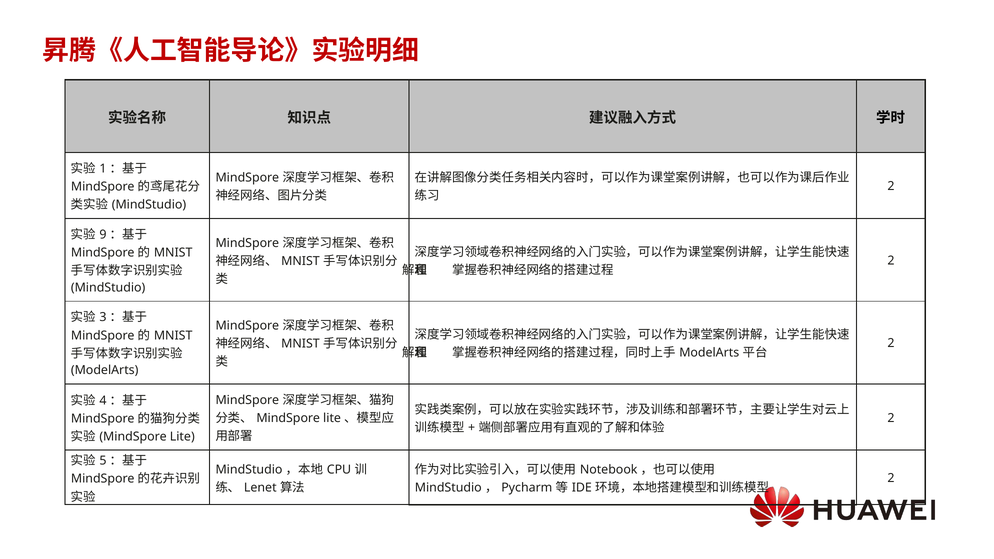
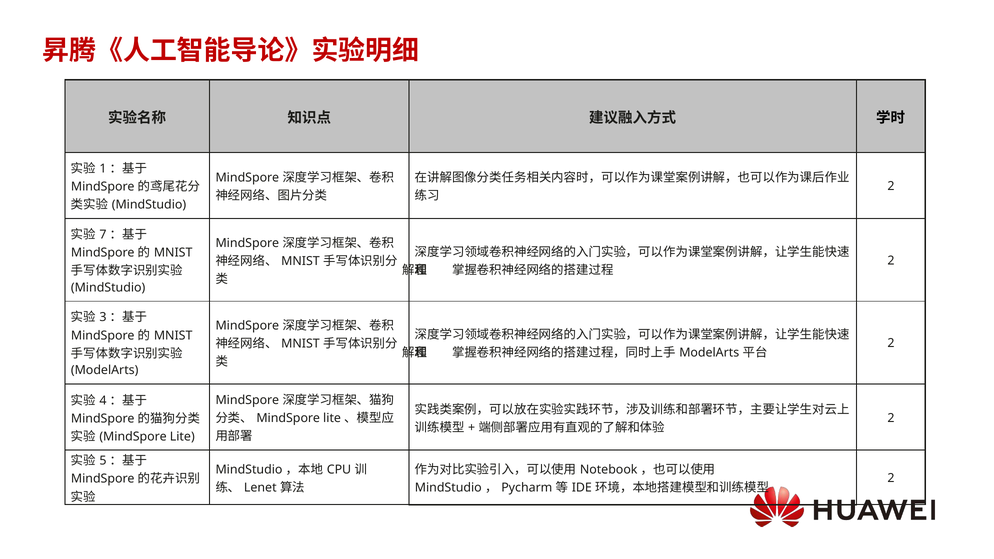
9: 9 -> 7 (103, 235)
